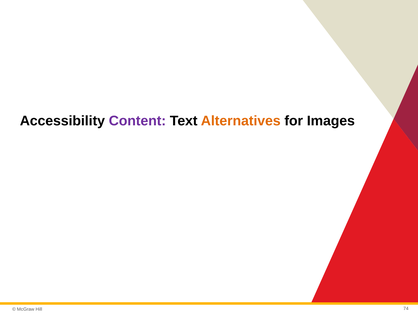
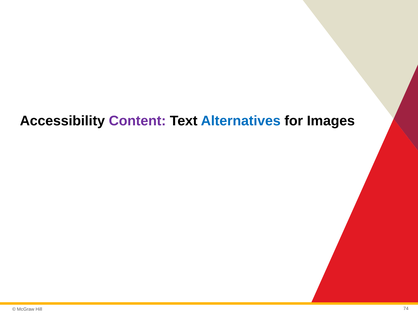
Alternatives colour: orange -> blue (241, 121)
